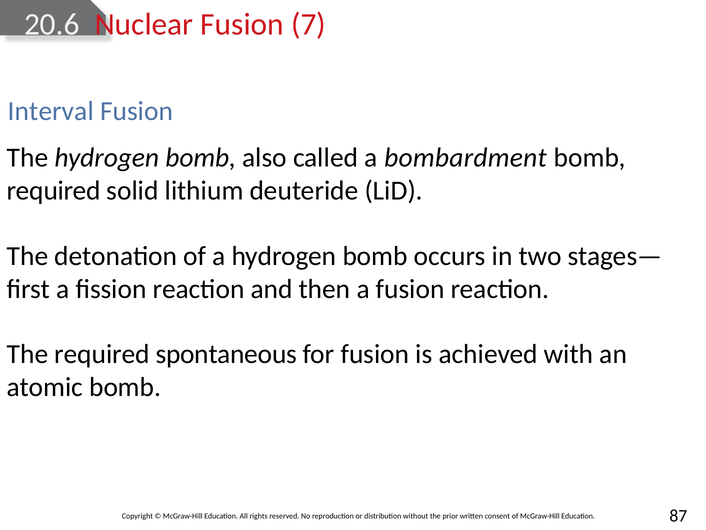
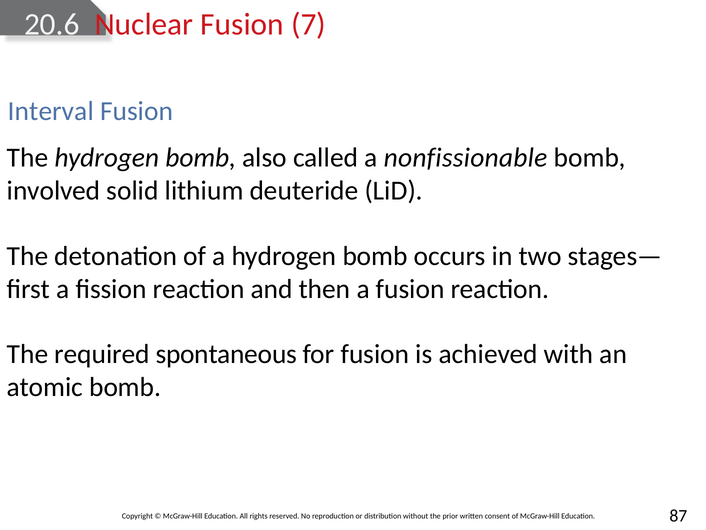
bombardment: bombardment -> nonfissionable (465, 157)
required: required -> involved (54, 190)
